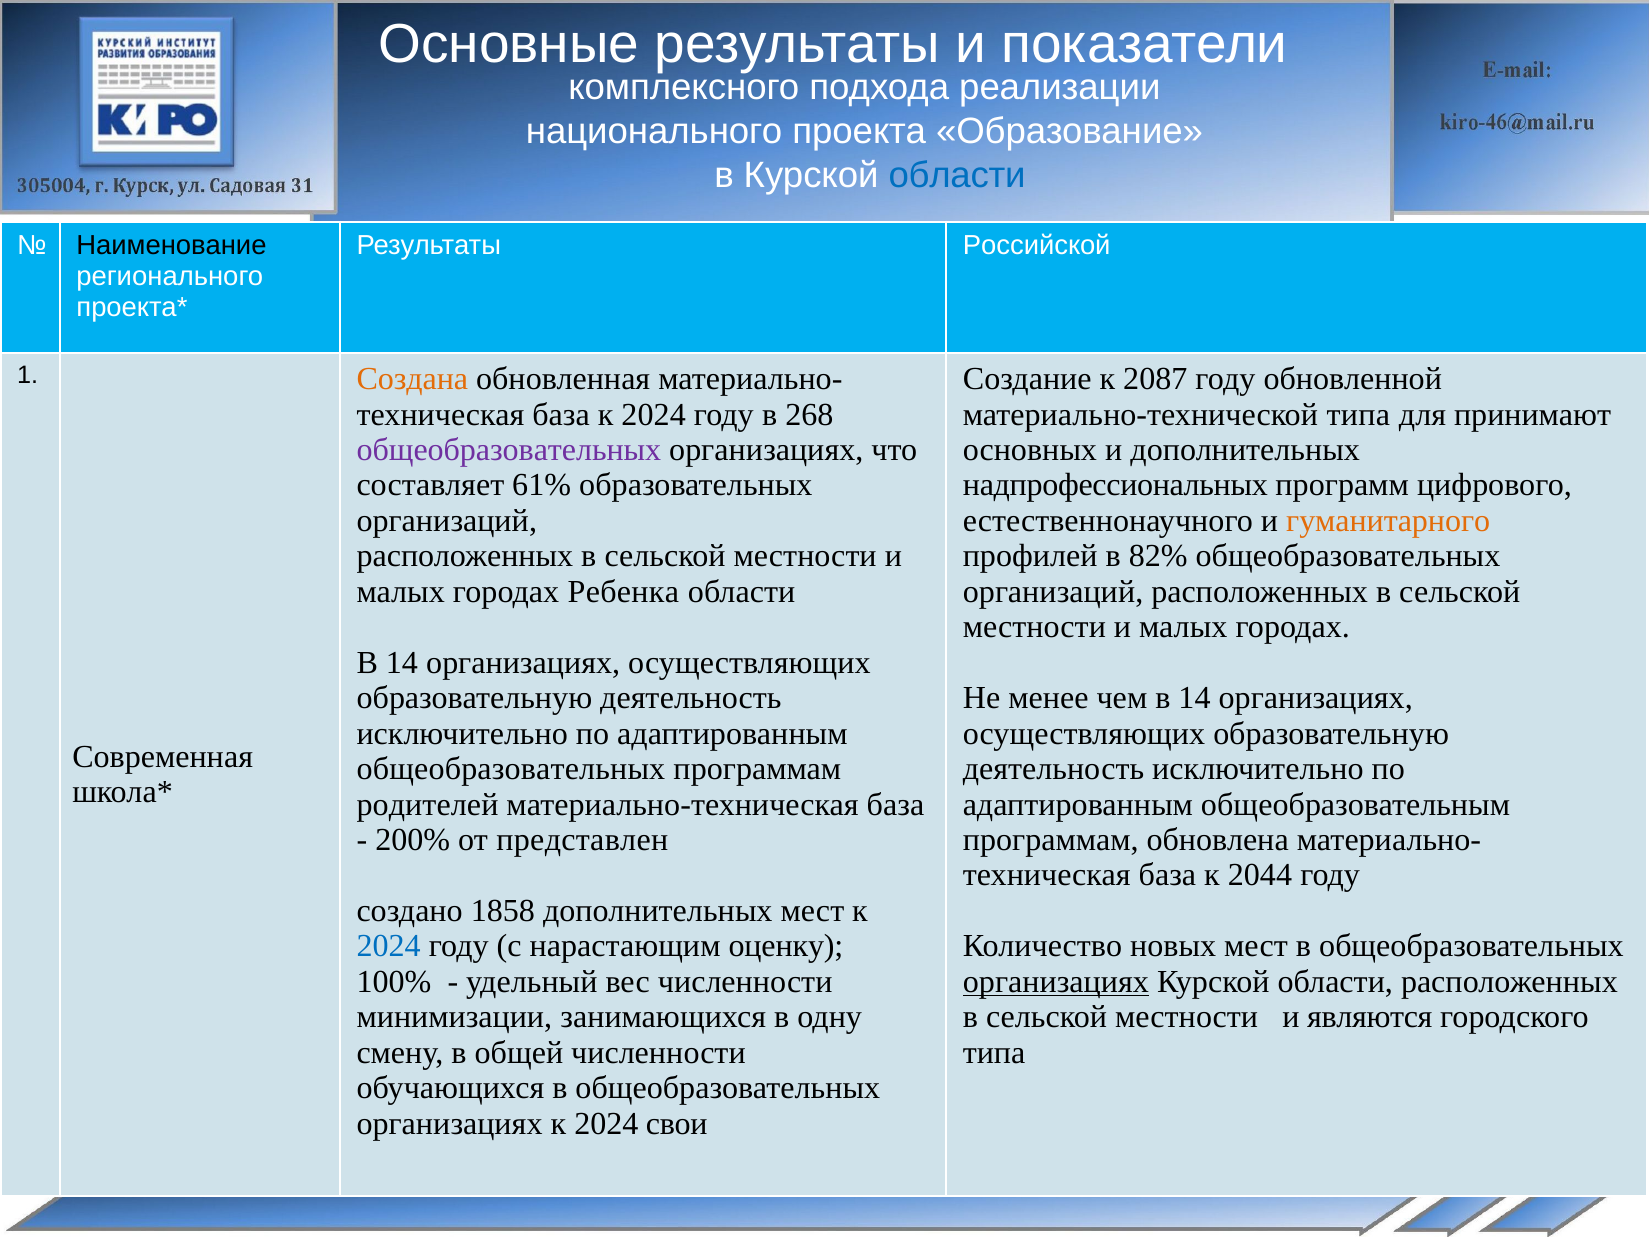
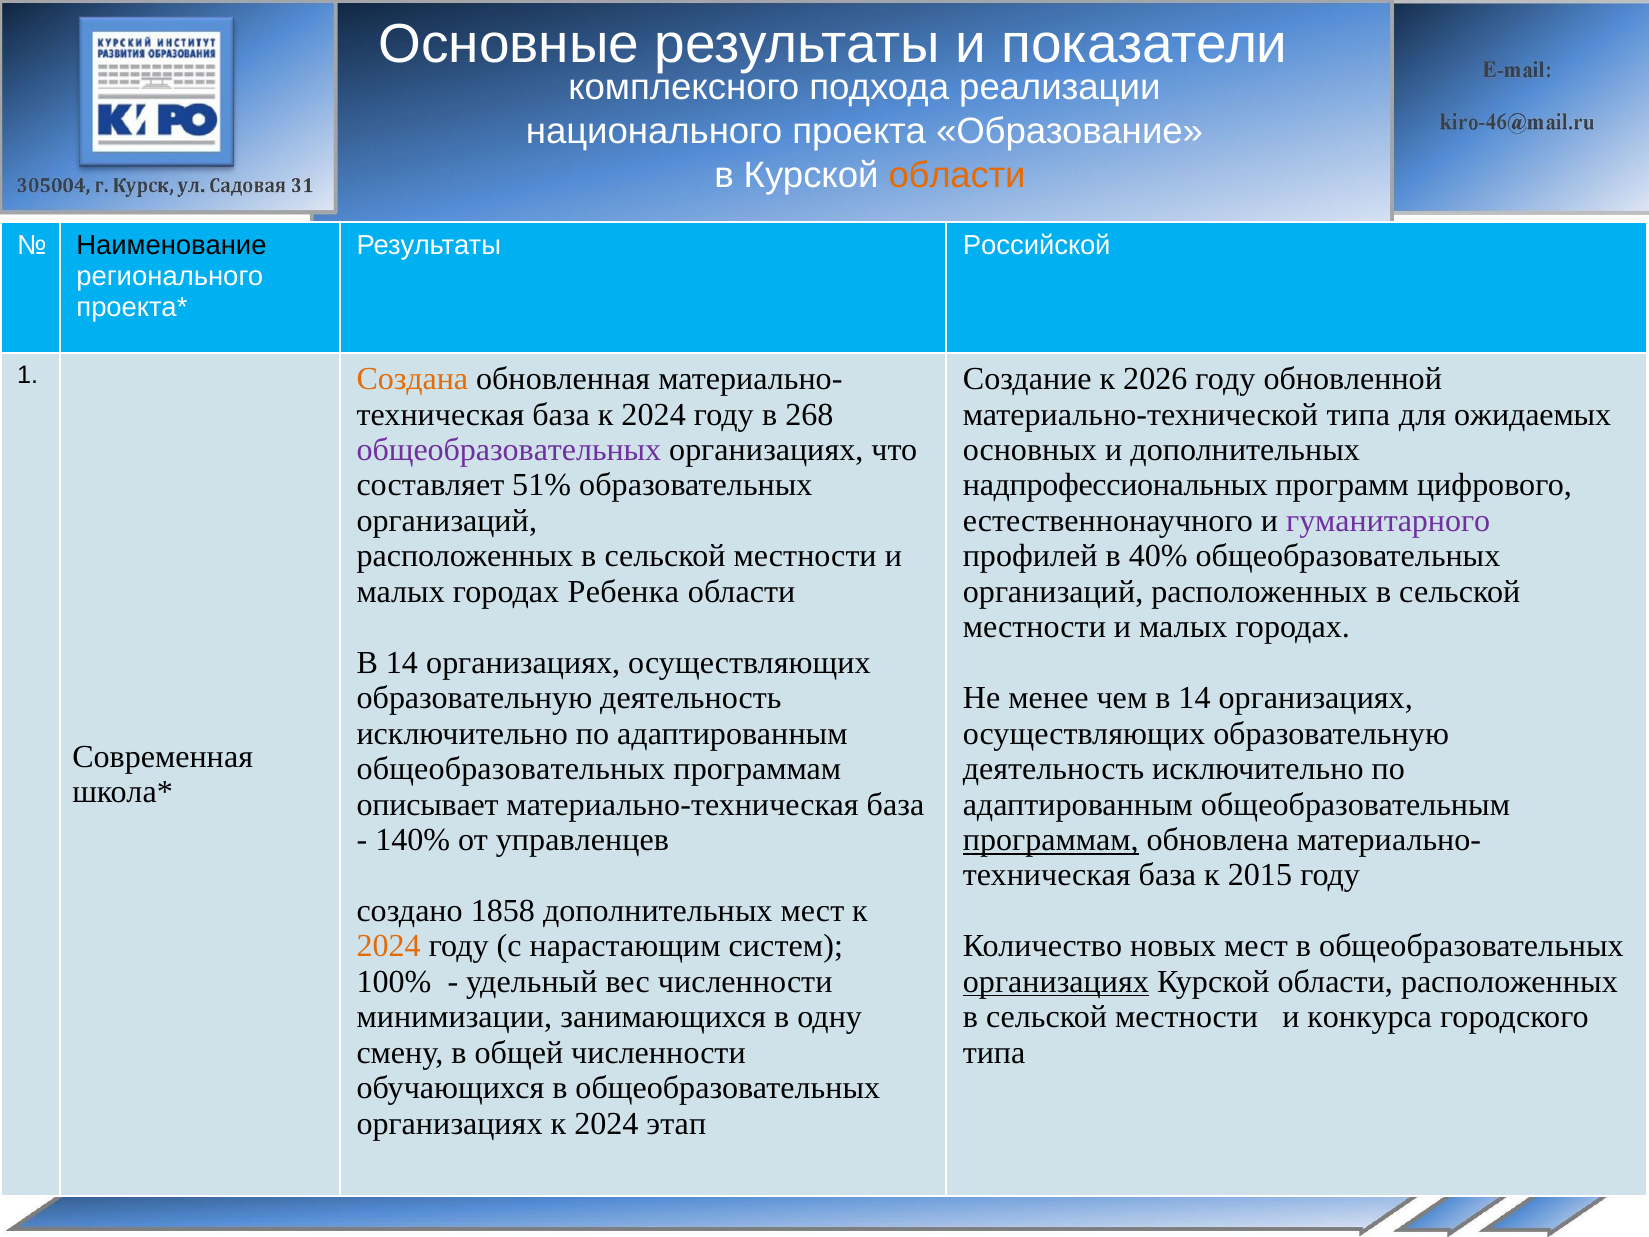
области colour: blue -> orange (957, 176)
2087: 2087 -> 2026 (1155, 379)
принимают: принимают -> ожидаемых (1533, 414)
61%: 61% -> 51% (542, 485)
гуманитарного colour: orange -> purple (1388, 521)
82%: 82% -> 40% (1158, 556)
родителей: родителей -> описывает (428, 804)
200%: 200% -> 140% (413, 840)
представлен: представлен -> управленцев (582, 840)
программам underline: none -> present (1051, 840)
2044: 2044 -> 2015 (1260, 875)
2024 colour: blue -> orange (389, 946)
оценку: оценку -> систем (786, 946)
являются: являются -> конкурса (1370, 1017)
свои: свои -> этап (676, 1123)
